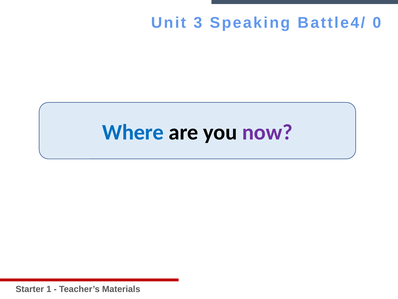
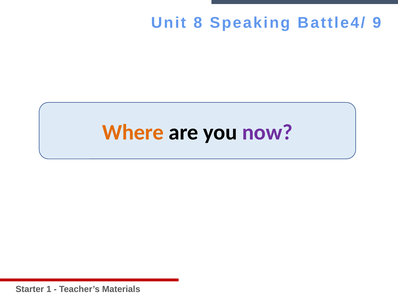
3: 3 -> 8 (198, 23)
0: 0 -> 9 (377, 23)
Where colour: blue -> orange (133, 132)
